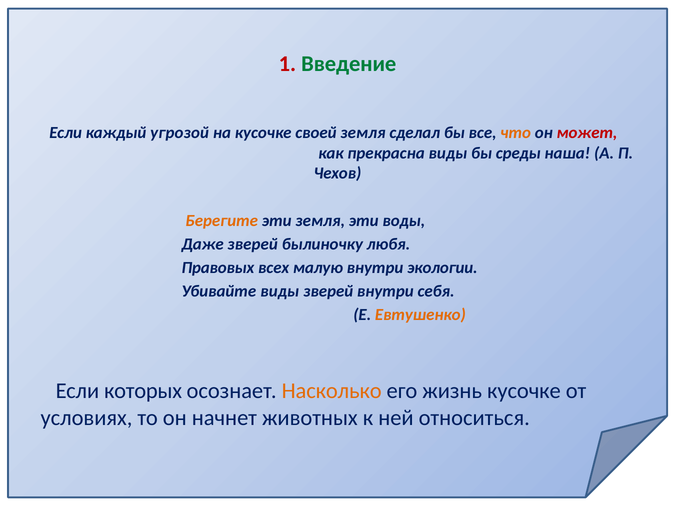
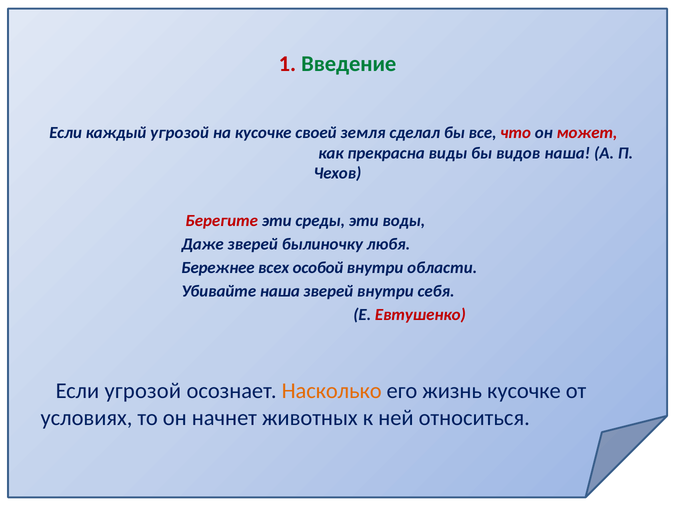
что colour: orange -> red (516, 133)
среды: среды -> видов (518, 153)
Берегите colour: orange -> red (222, 221)
эти земля: земля -> среды (320, 221)
Правовых: Правовых -> Бережнее (218, 268)
малую: малую -> особой (318, 268)
экологии: экологии -> области (442, 268)
Убивайте виды: виды -> наша (280, 291)
Евтушенко colour: orange -> red (420, 315)
Если которых: которых -> угрозой (143, 391)
